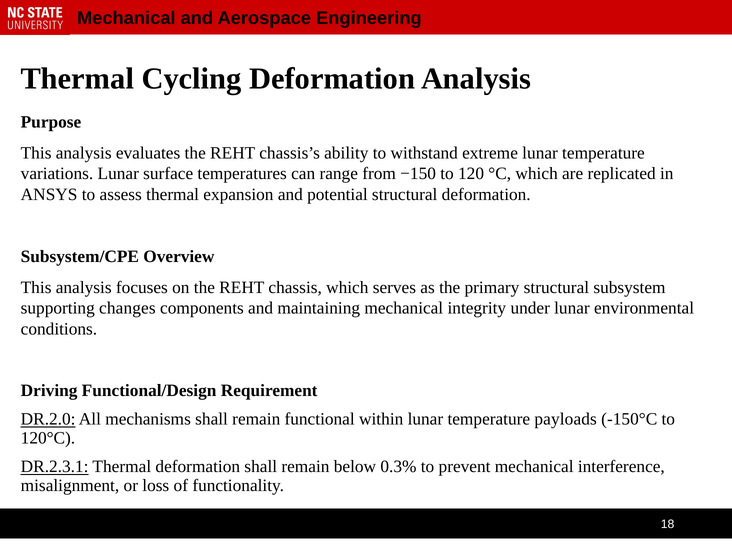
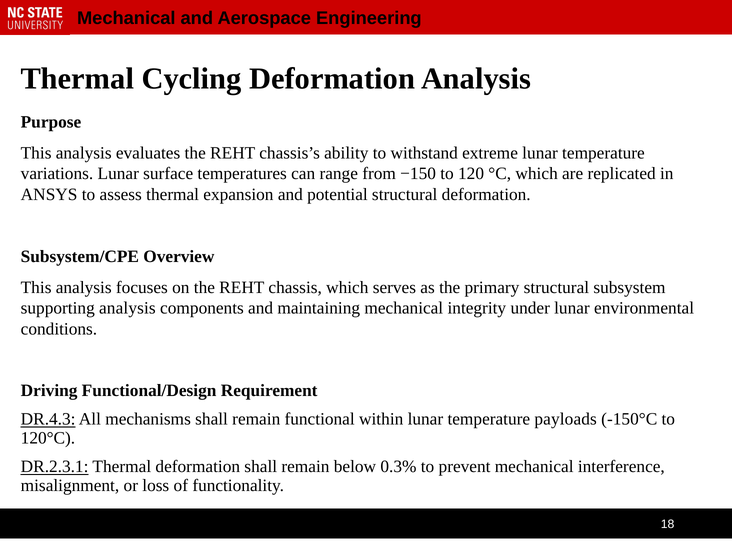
supporting changes: changes -> analysis (127, 308)
DR.2.0: DR.2.0 -> DR.4.3 (48, 419)
